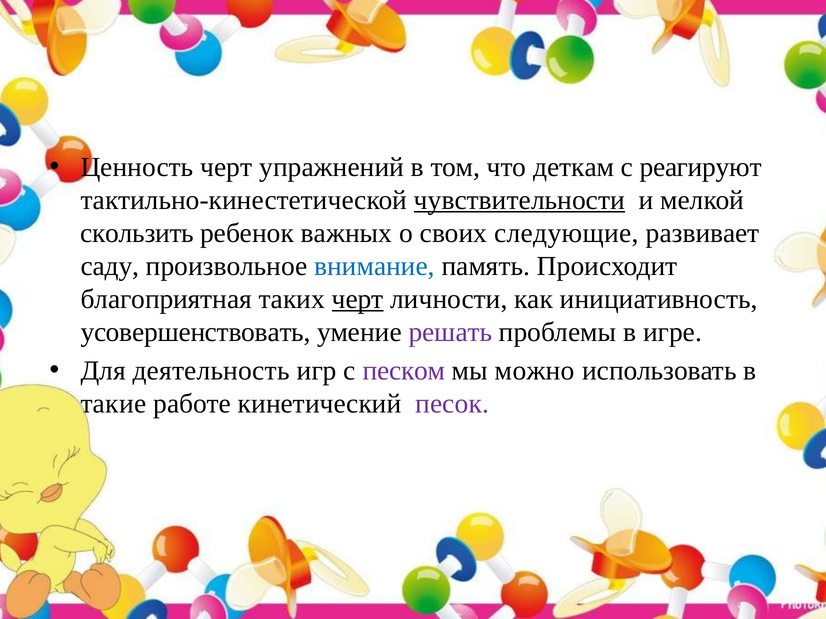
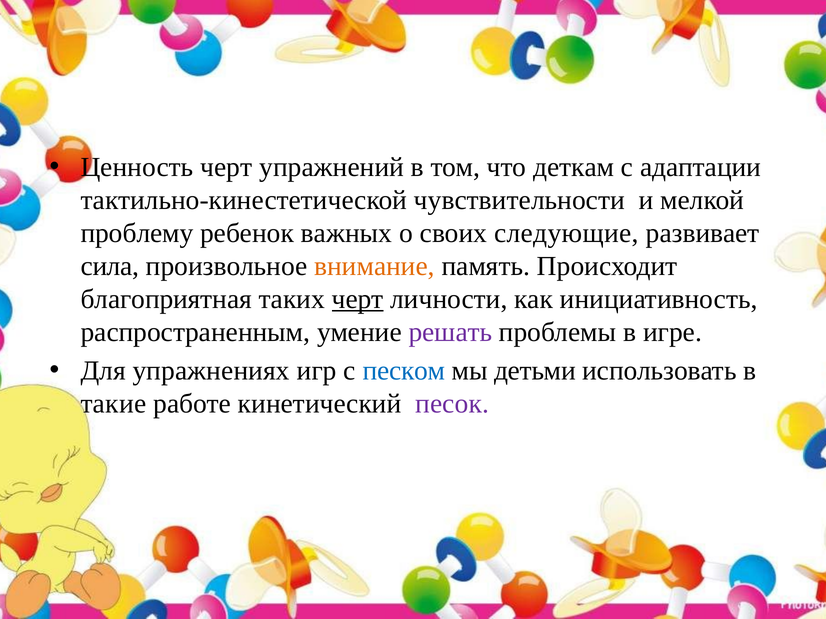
реагируют: реагируют -> адаптации (701, 167)
чувствительности underline: present -> none (519, 200)
скользить: скользить -> проблему (137, 233)
саду: саду -> сила (110, 266)
внимание colour: blue -> orange (374, 266)
усовершенствовать: усовершенствовать -> распространенным (195, 332)
деятельность: деятельность -> упражнениях (211, 371)
песком colour: purple -> blue (404, 371)
можно: можно -> детьми (535, 371)
